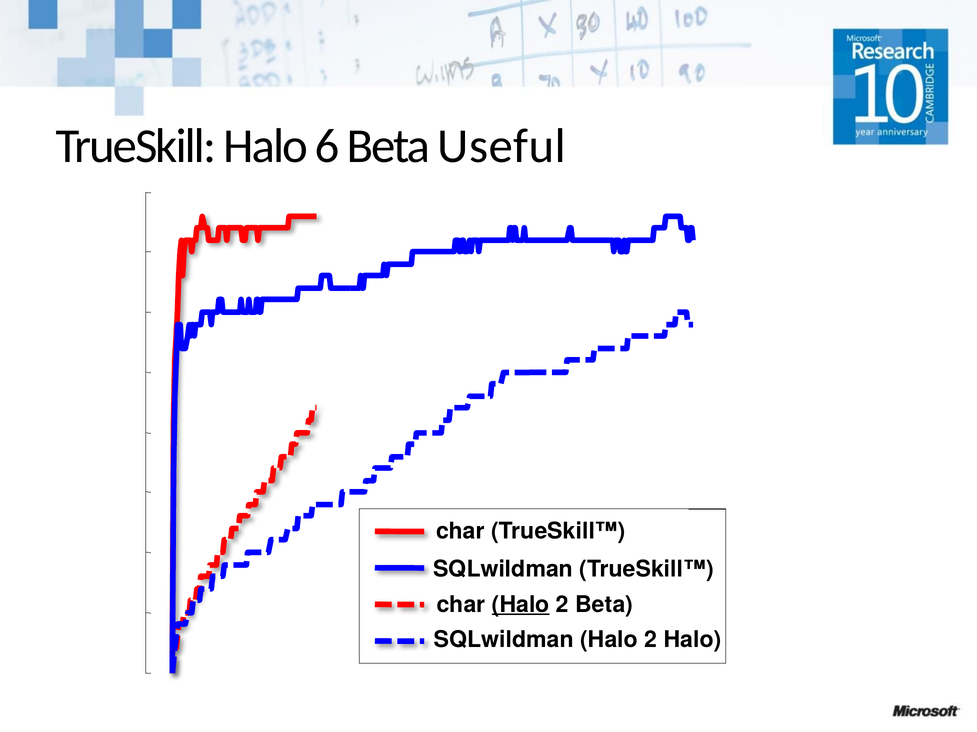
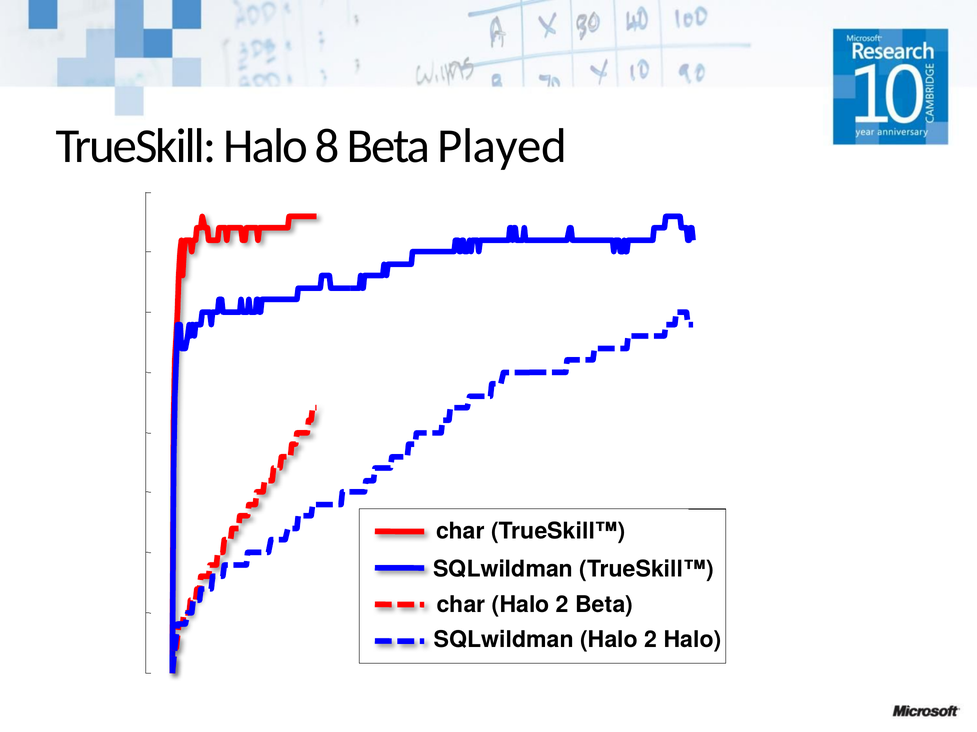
6: 6 -> 8 (327, 146)
Beta Useful: Useful -> Played (502, 146)
Halo underline: present -> none (521, 605)
